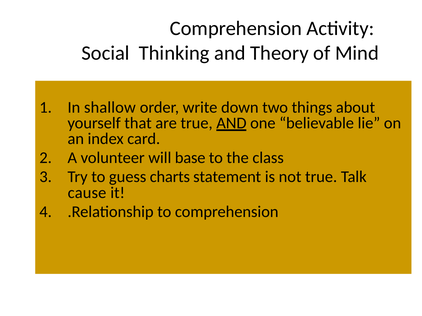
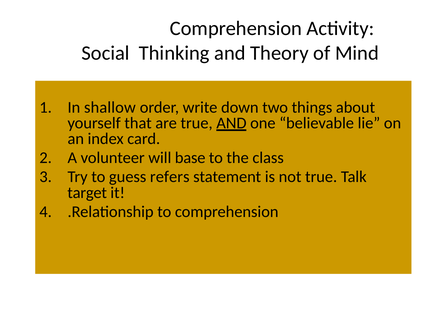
charts: charts -> refers (170, 177)
cause: cause -> target (87, 193)
